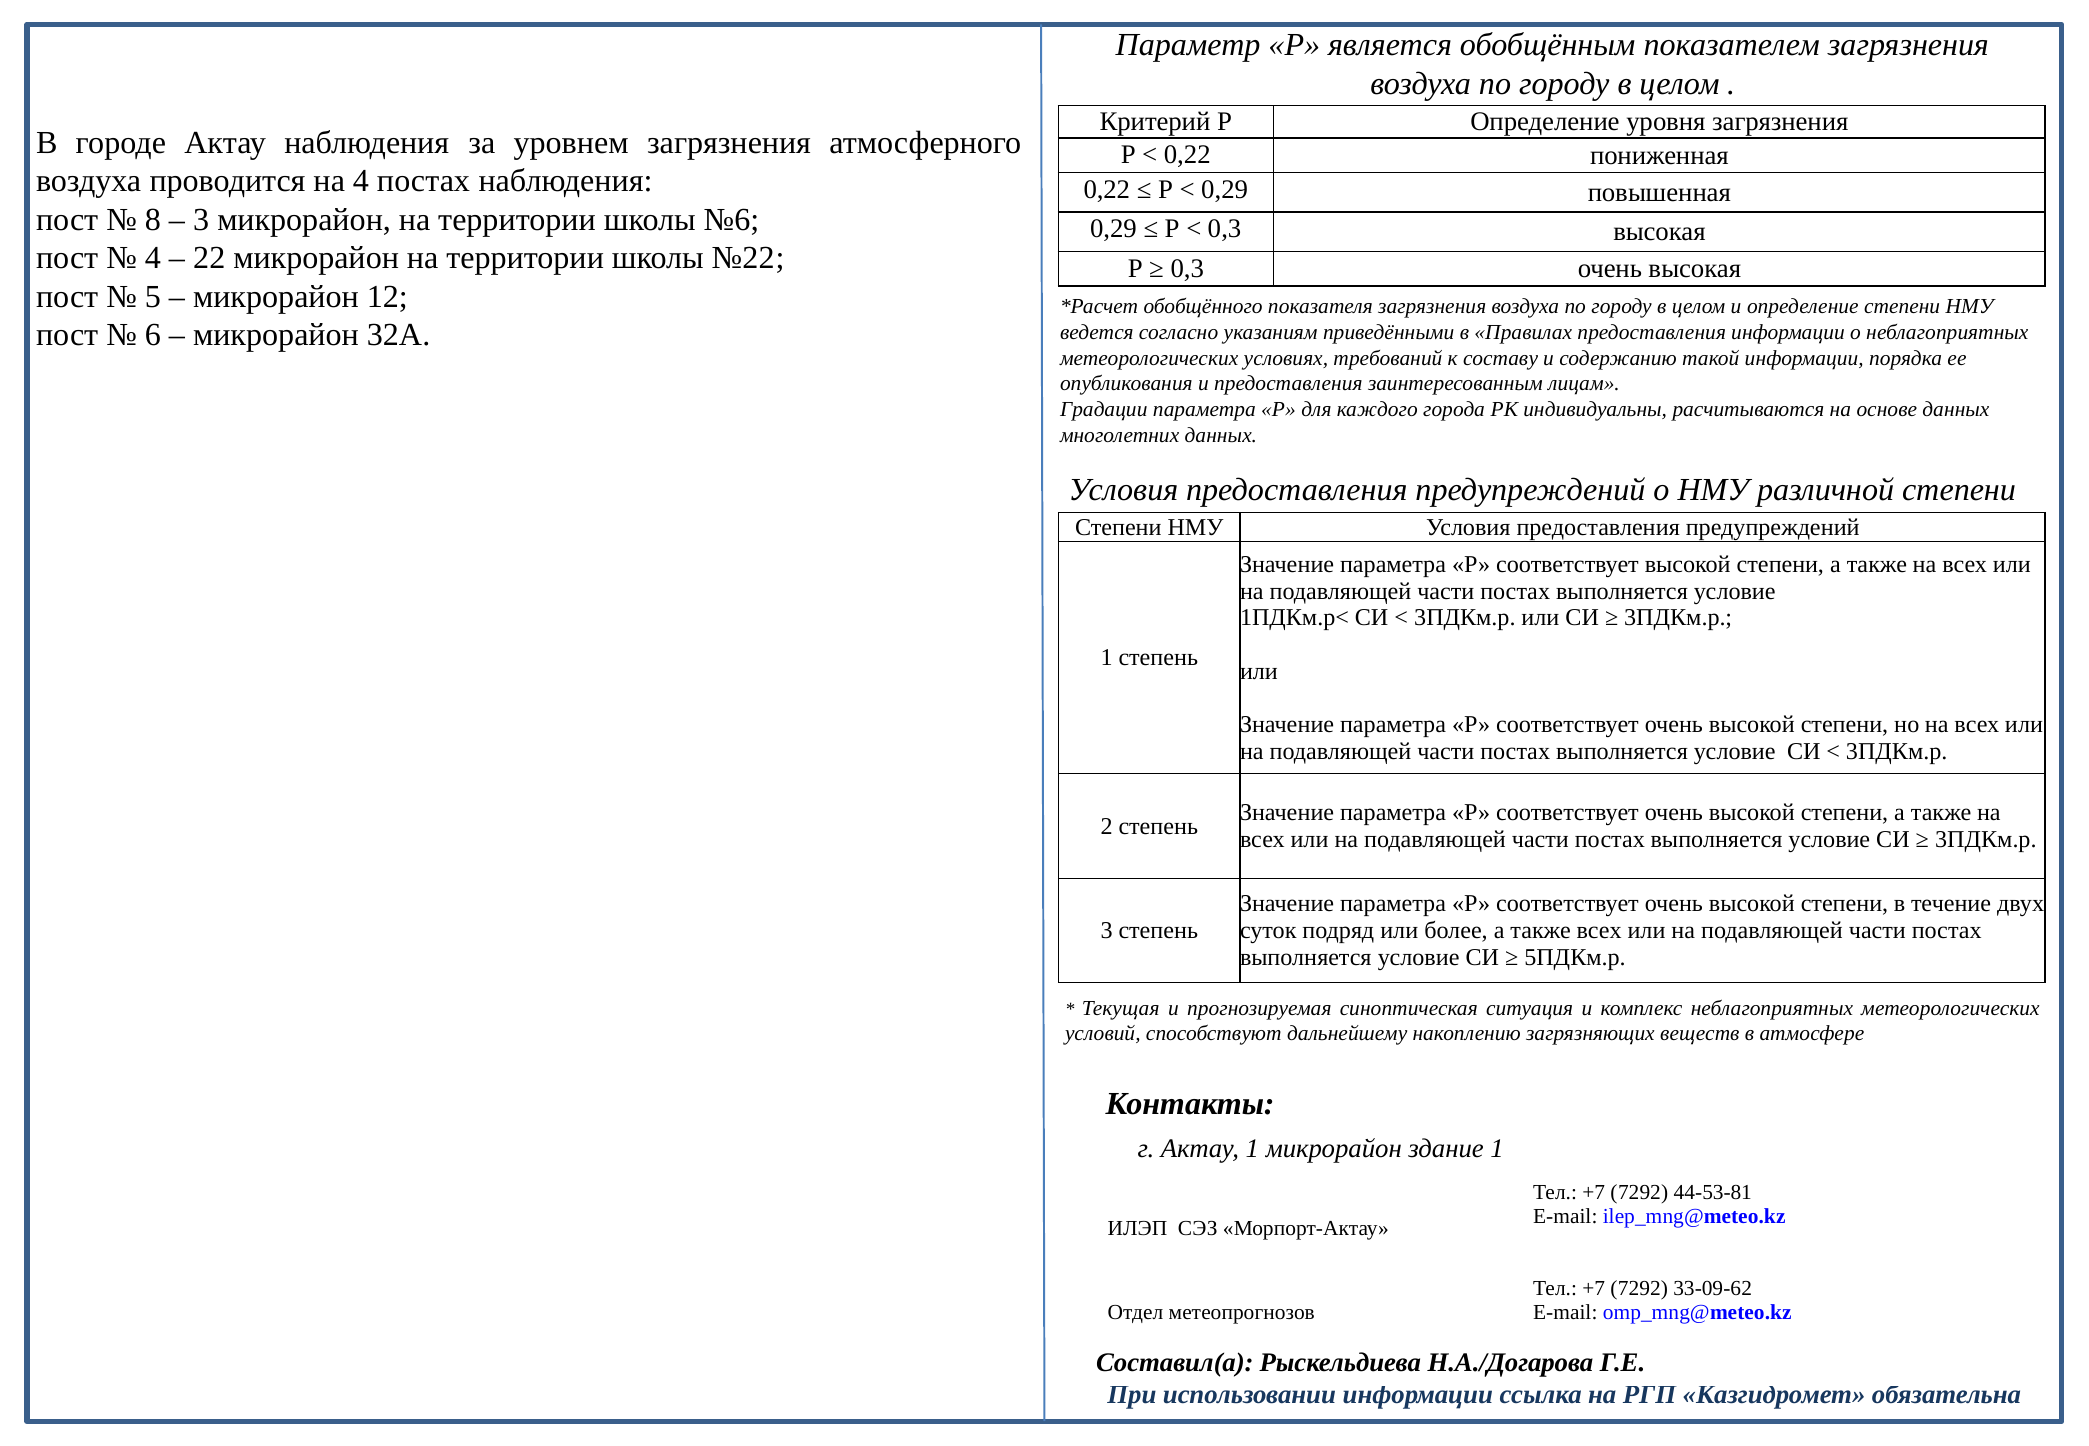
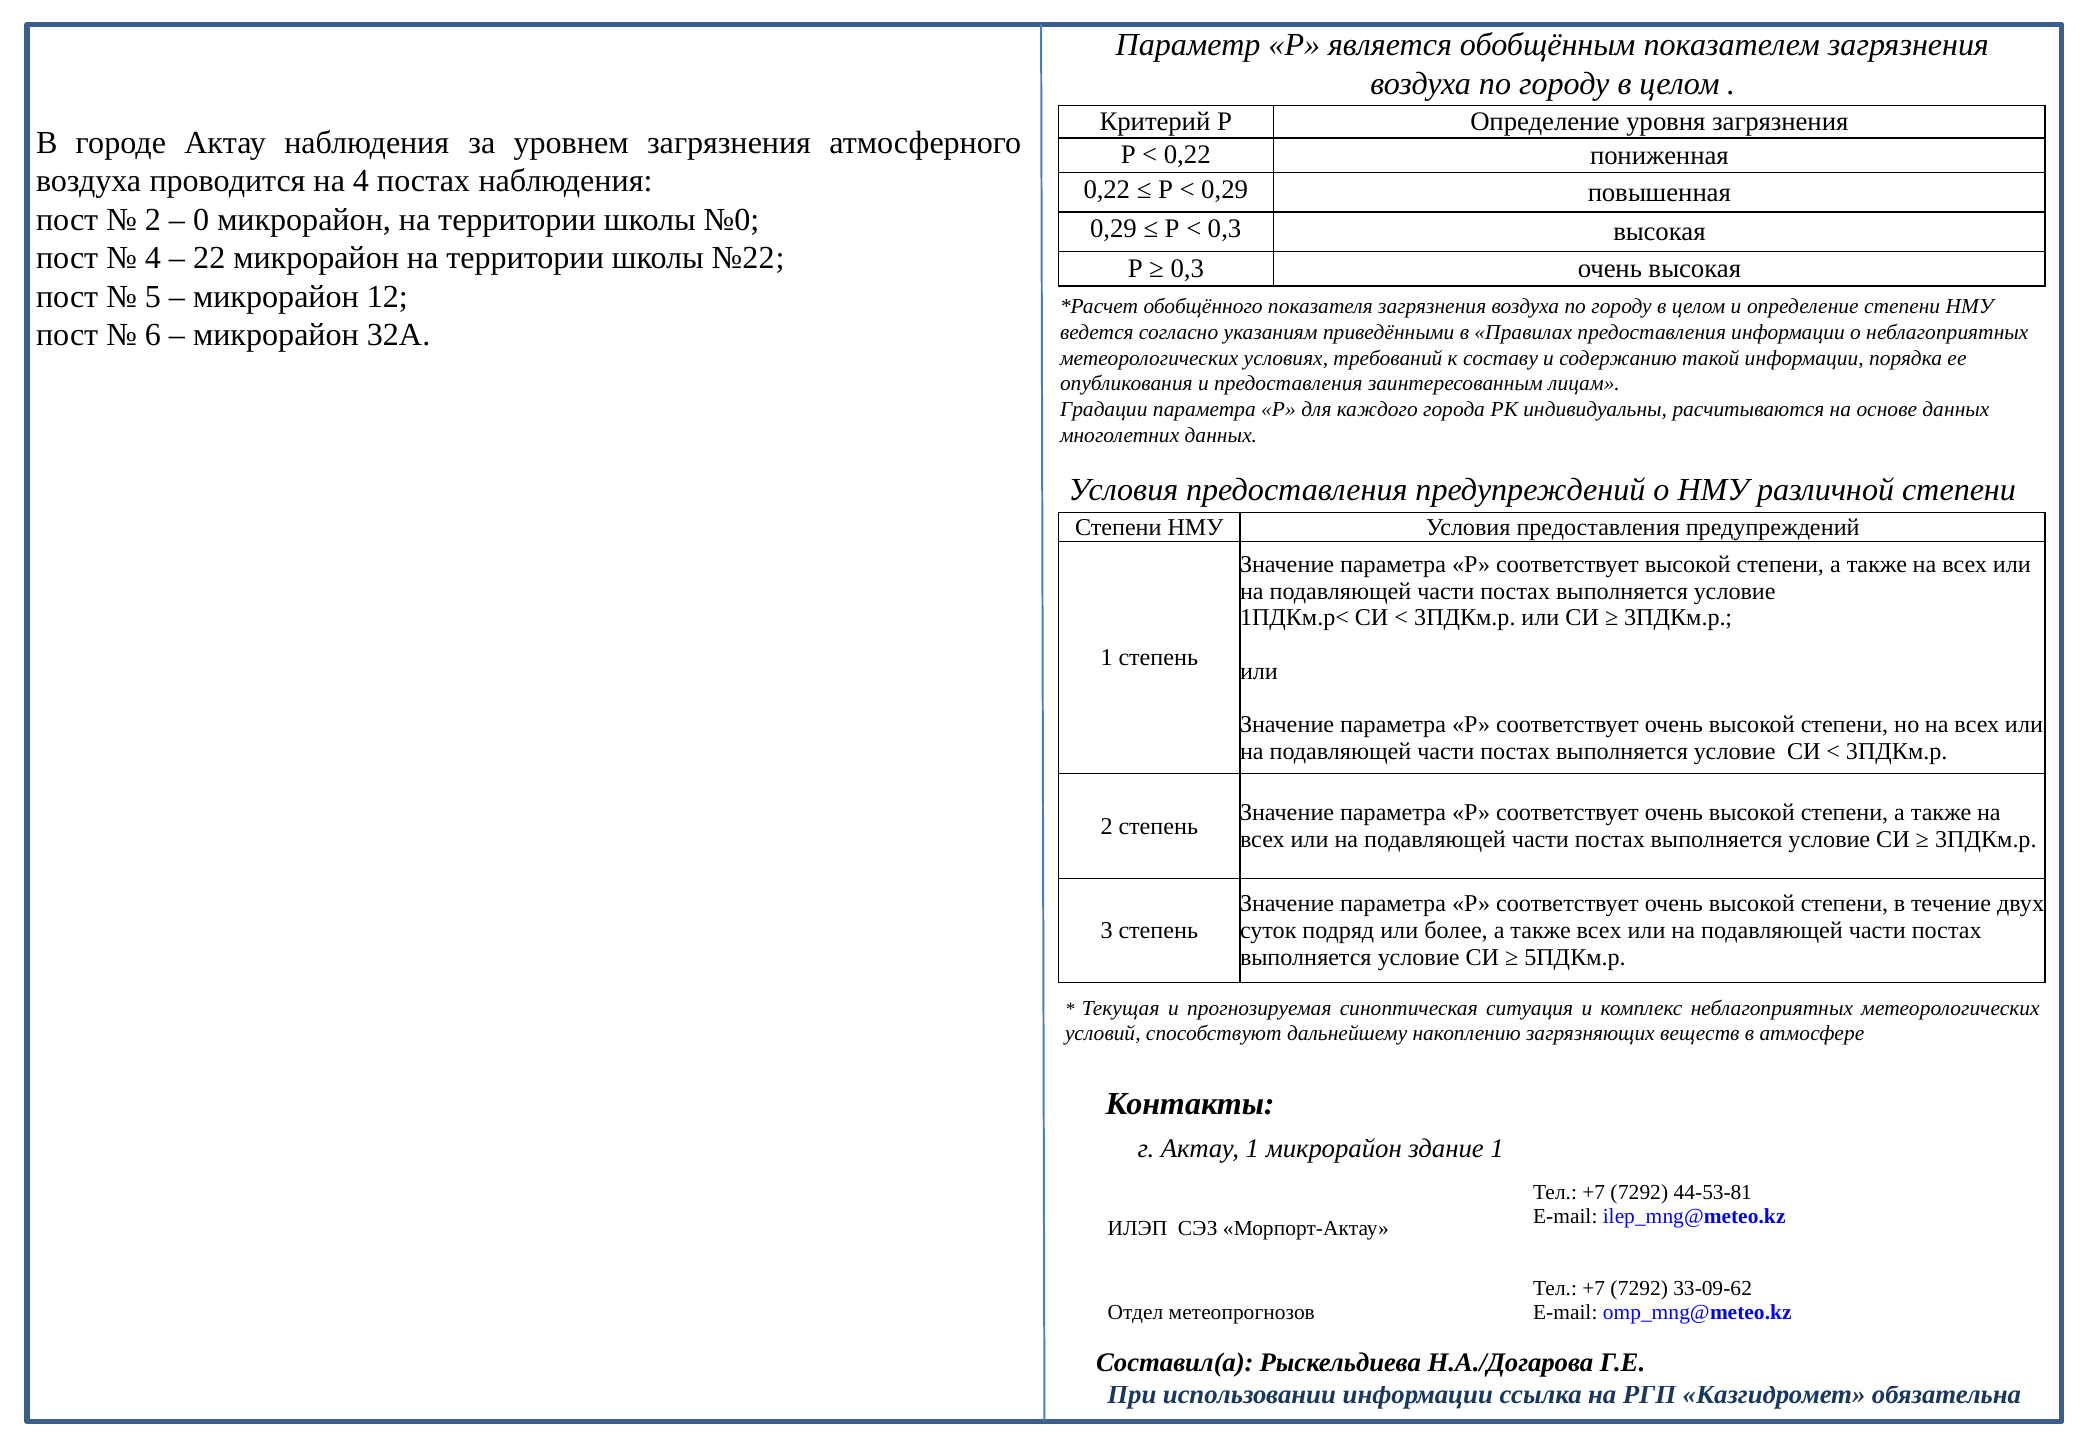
8: 8 -> 2 (153, 220)
3: 3 -> 0 (201, 220)
№6: №6 -> №0 (731, 220)
